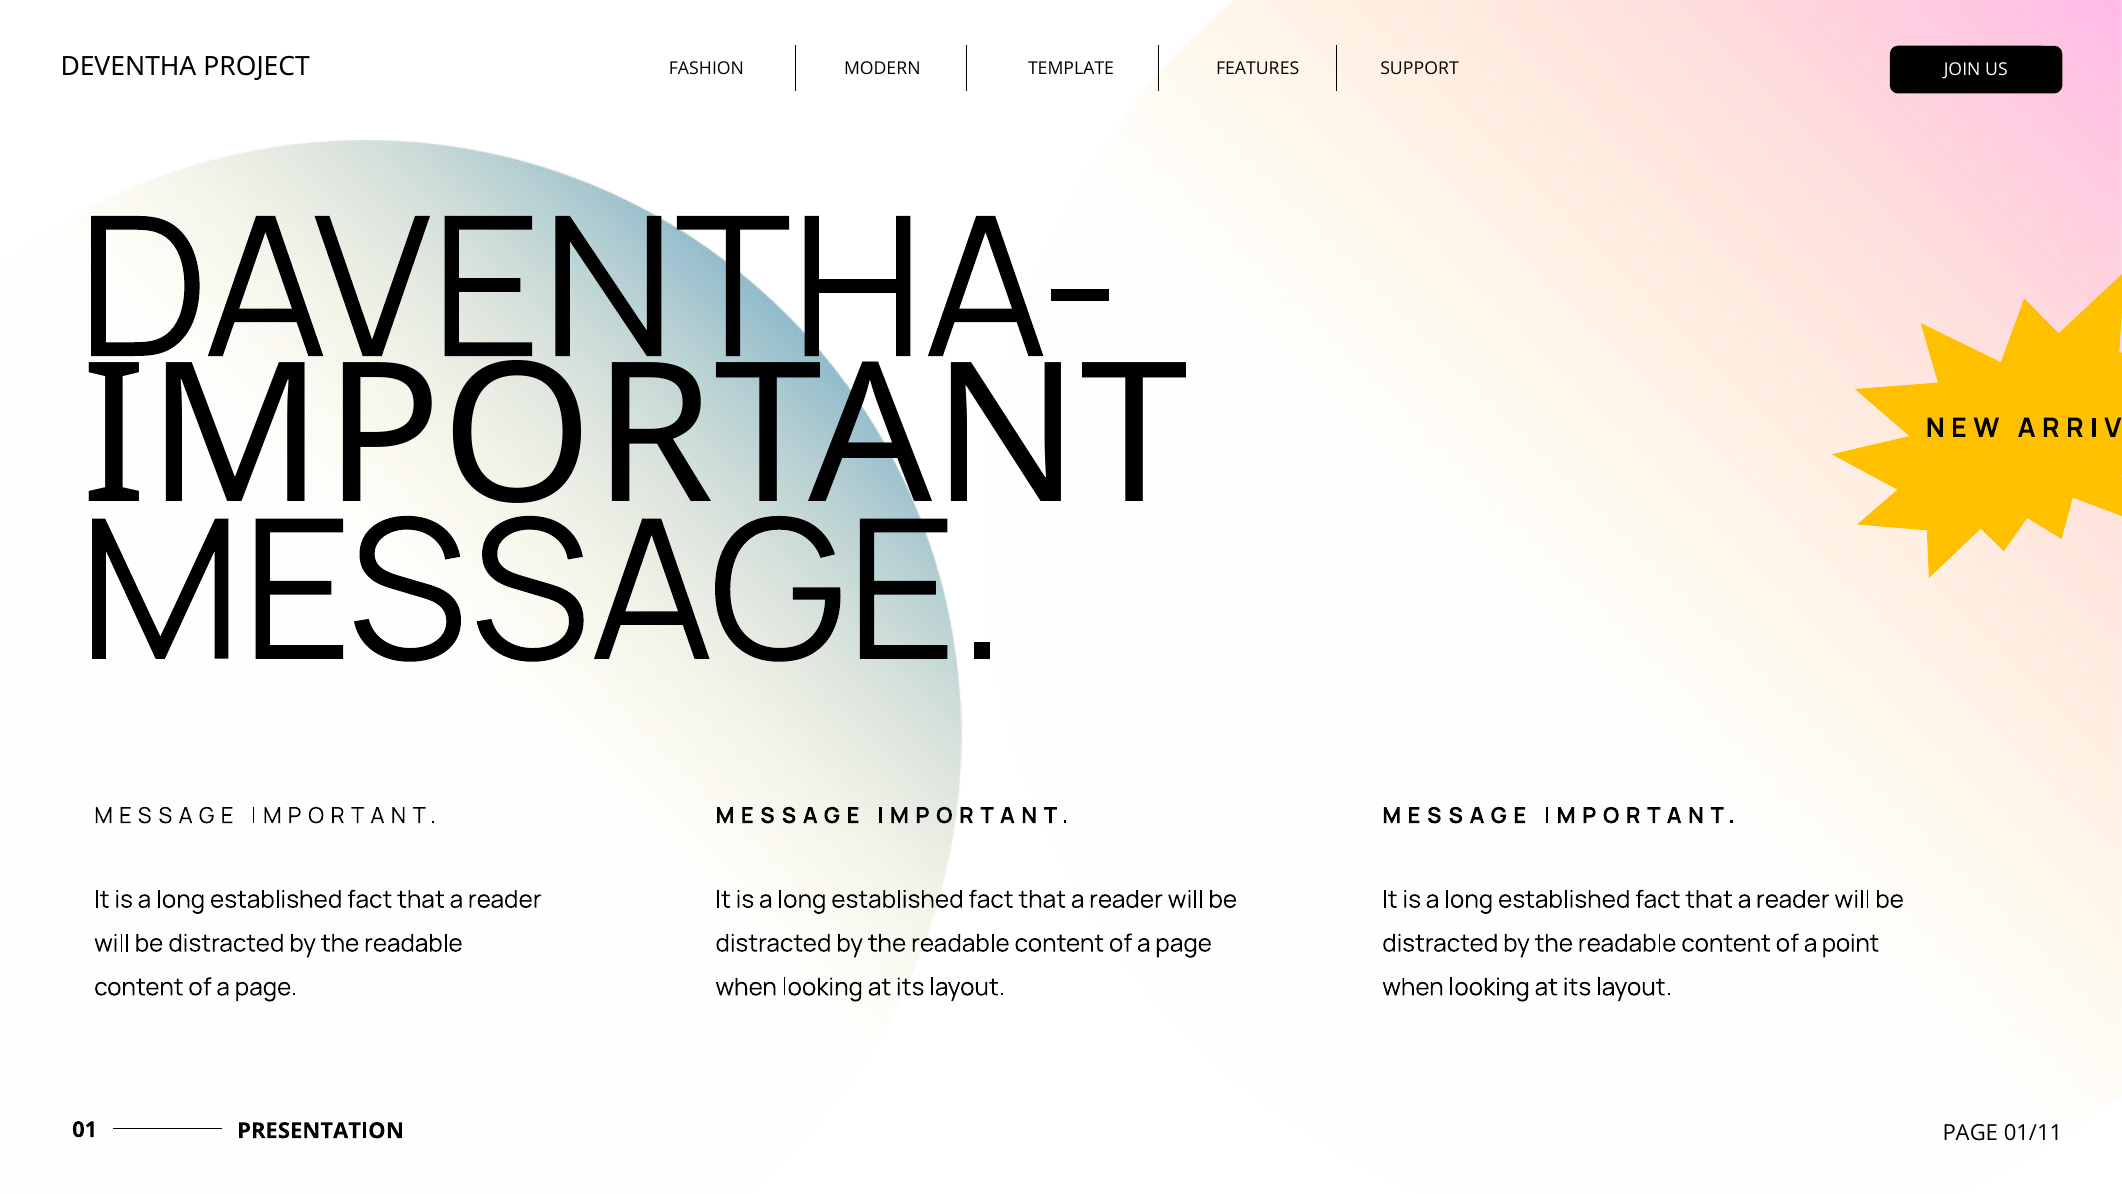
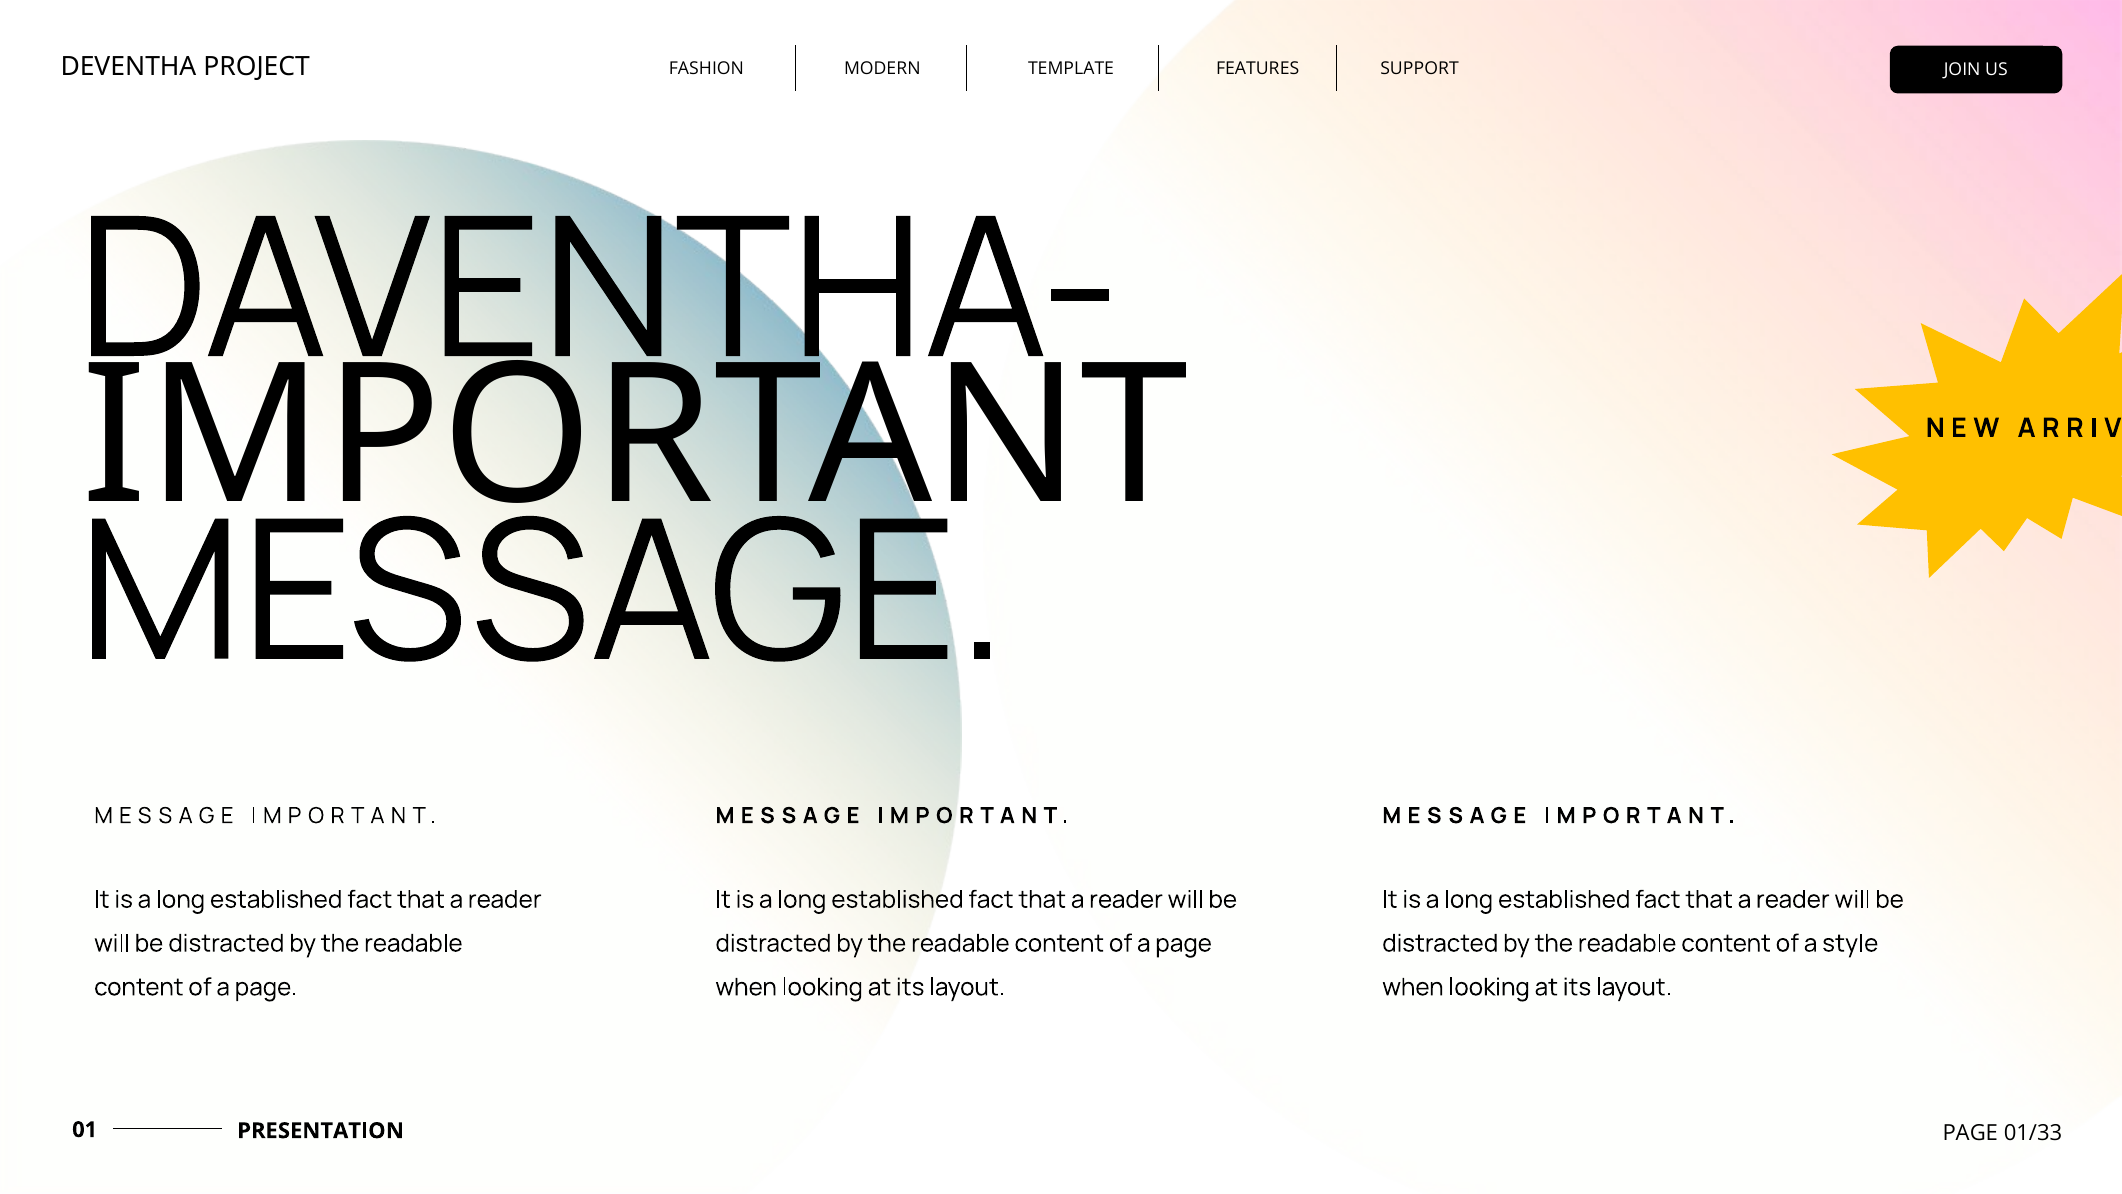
point: point -> style (1850, 943)
01/11: 01/11 -> 01/33 (2033, 1132)
